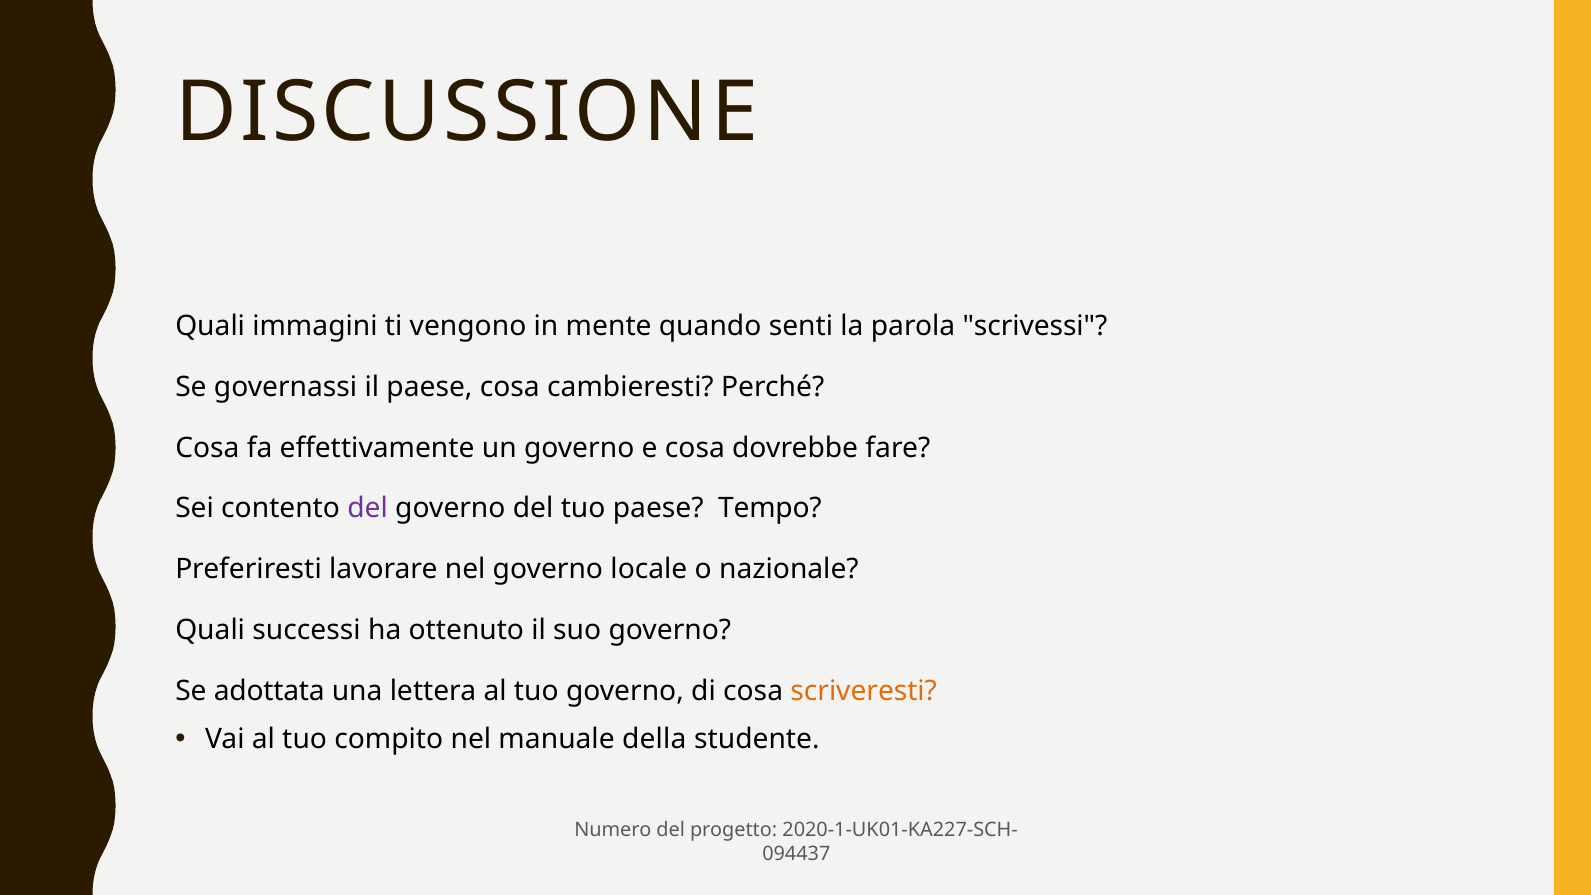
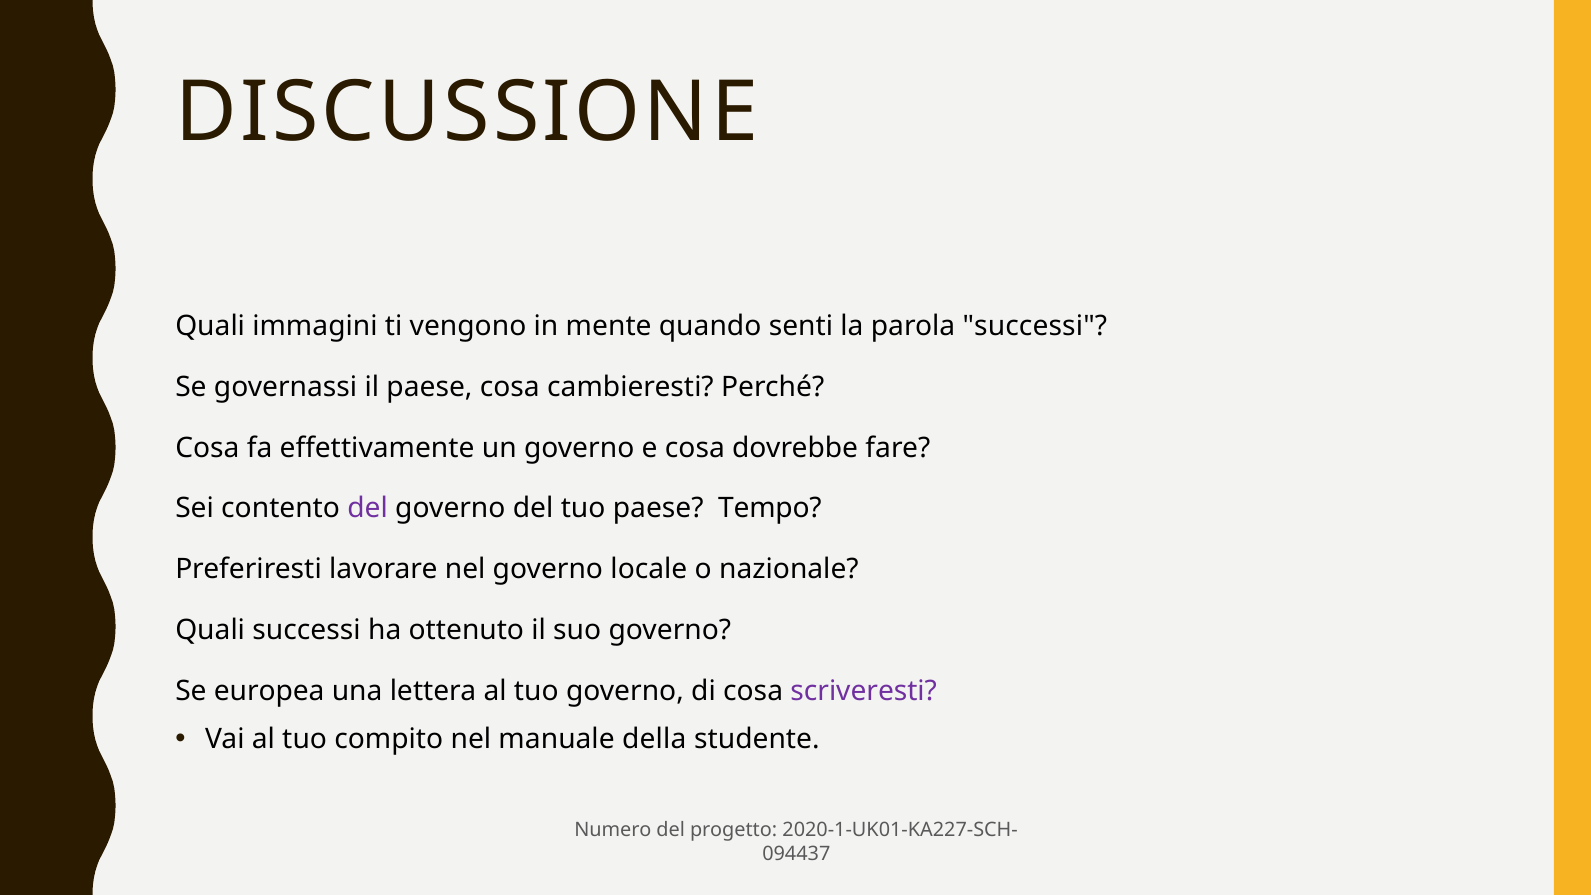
parola scrivessi: scrivessi -> successi (1035, 327)
adottata: adottata -> europea (269, 691)
scriveresti colour: orange -> purple (864, 691)
